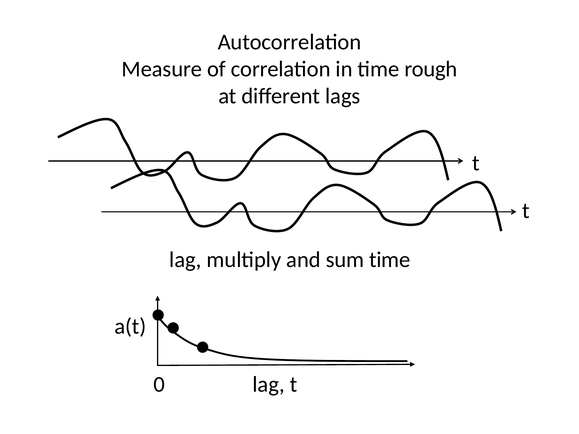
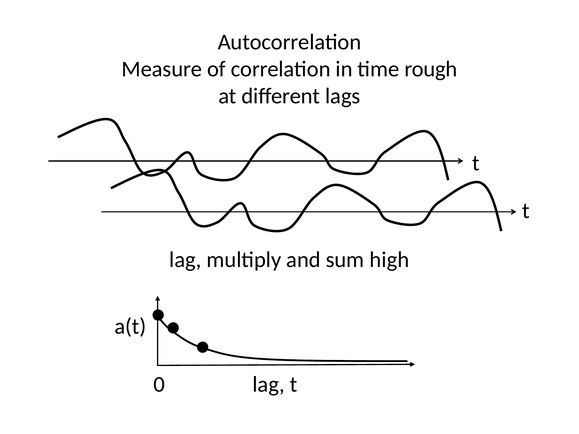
sum time: time -> high (389, 260)
